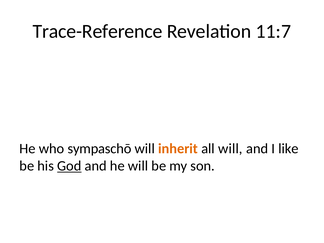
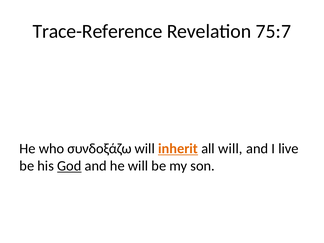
11:7: 11:7 -> 75:7 (273, 31)
sympaschō: sympaschō -> συνδοξάζω (99, 149)
inherit underline: none -> present (178, 149)
like: like -> live (288, 149)
